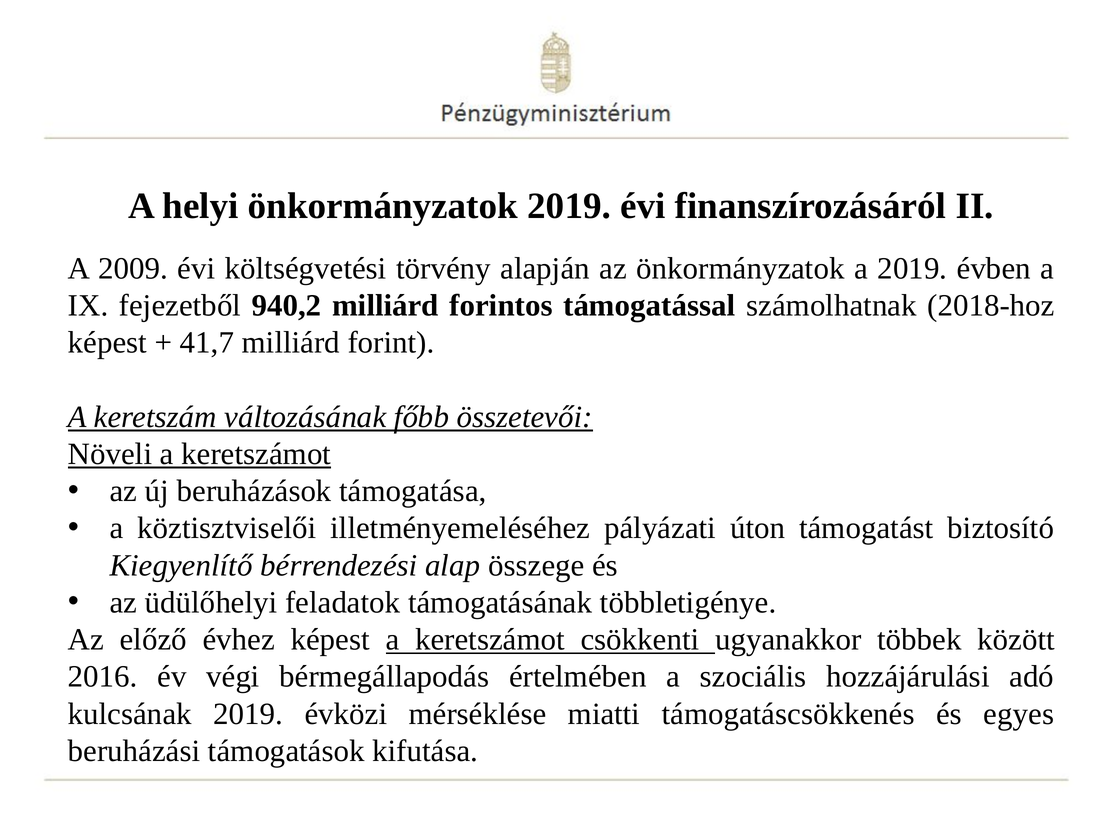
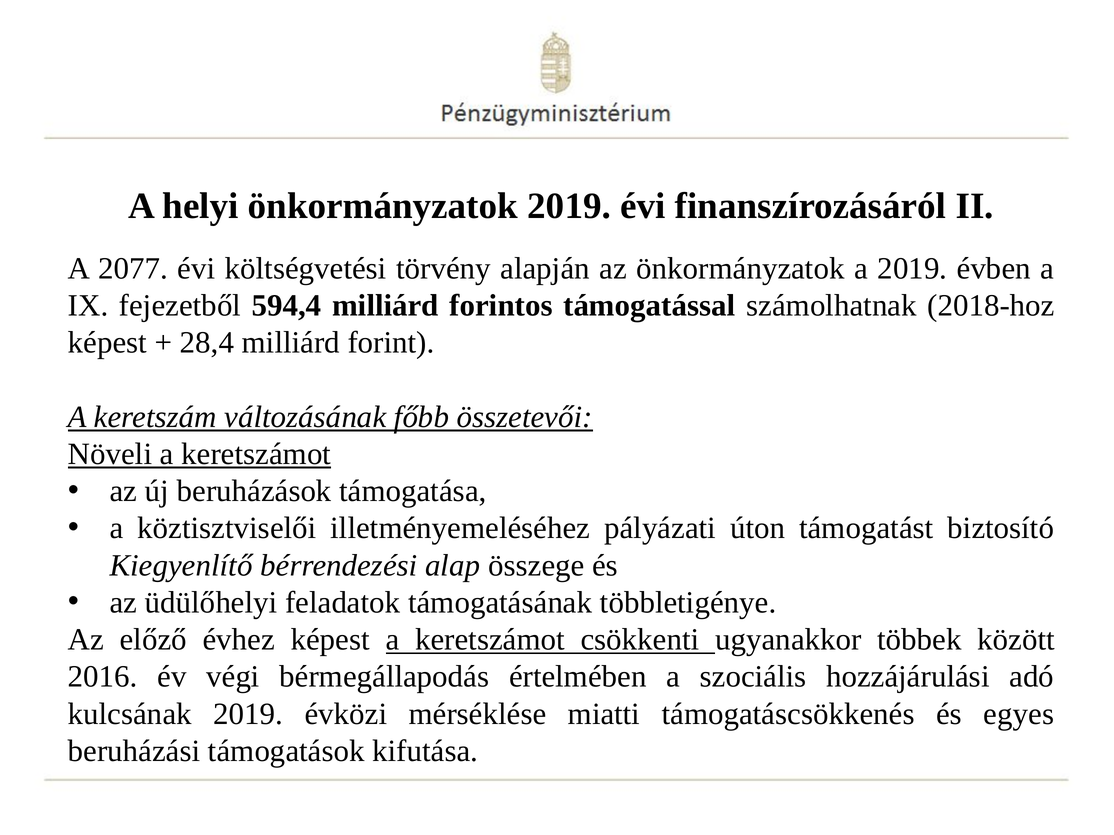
2009: 2009 -> 2077 (133, 269)
940,2: 940,2 -> 594,4 (287, 306)
41,7: 41,7 -> 28,4 (207, 343)
